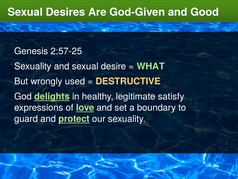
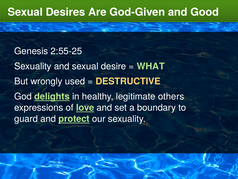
2:57-25: 2:57-25 -> 2:55-25 (66, 51)
satisfy: satisfy -> others (171, 96)
